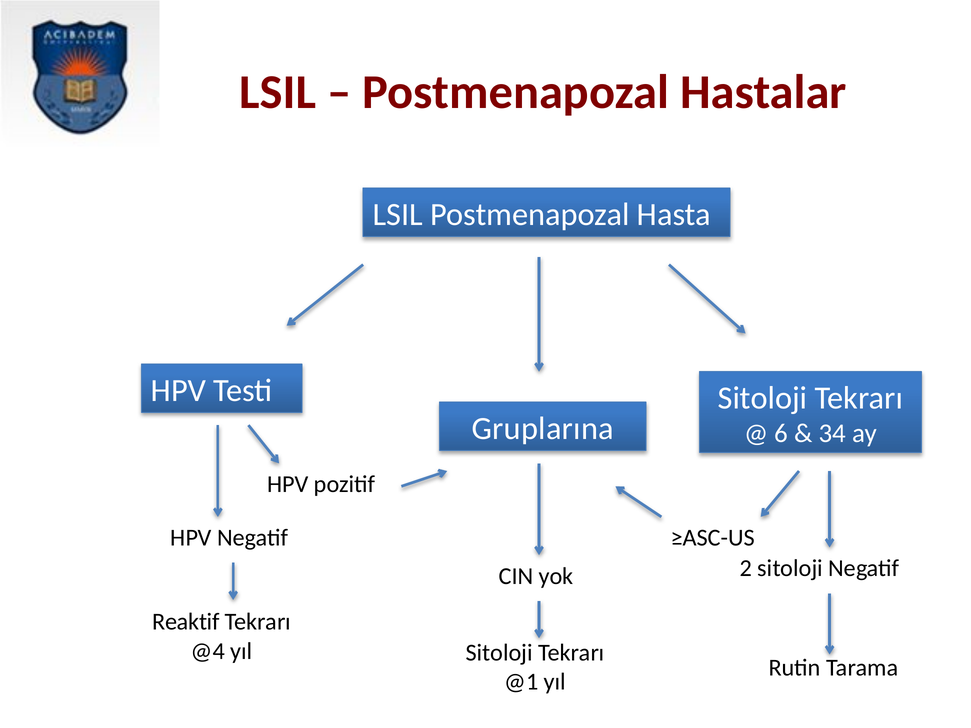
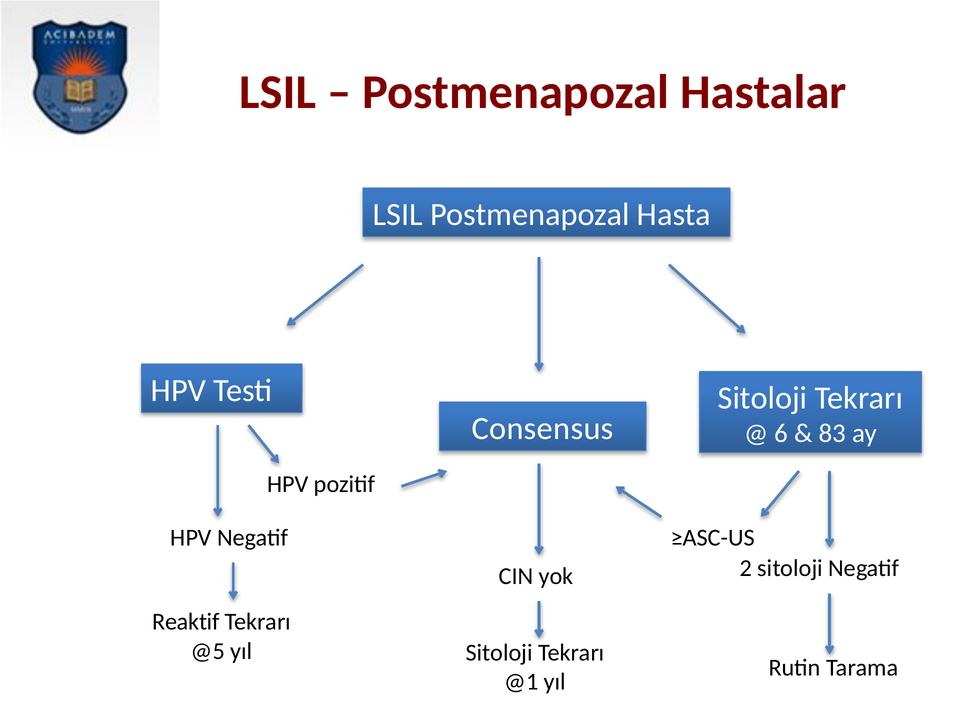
Gruplarına: Gruplarına -> Consensus (543, 429)
34: 34 -> 83 (832, 433)
@4: @4 -> @5 (208, 651)
